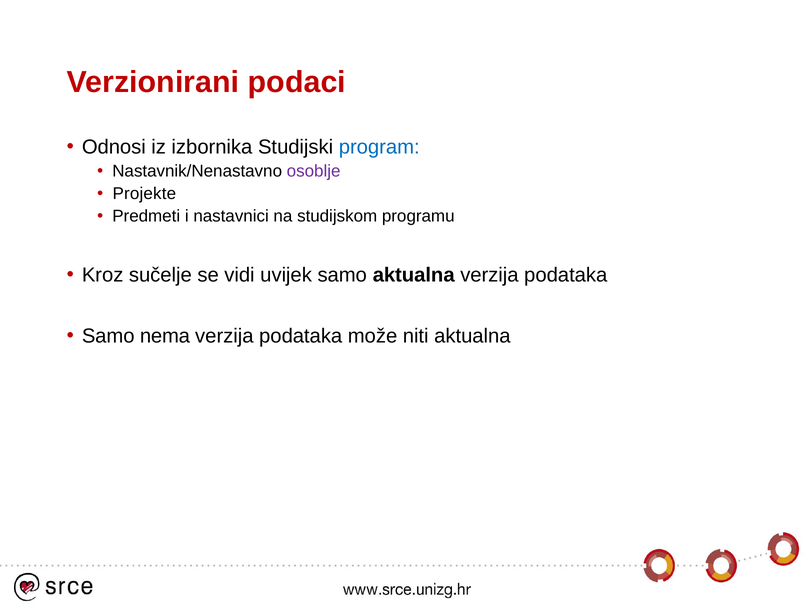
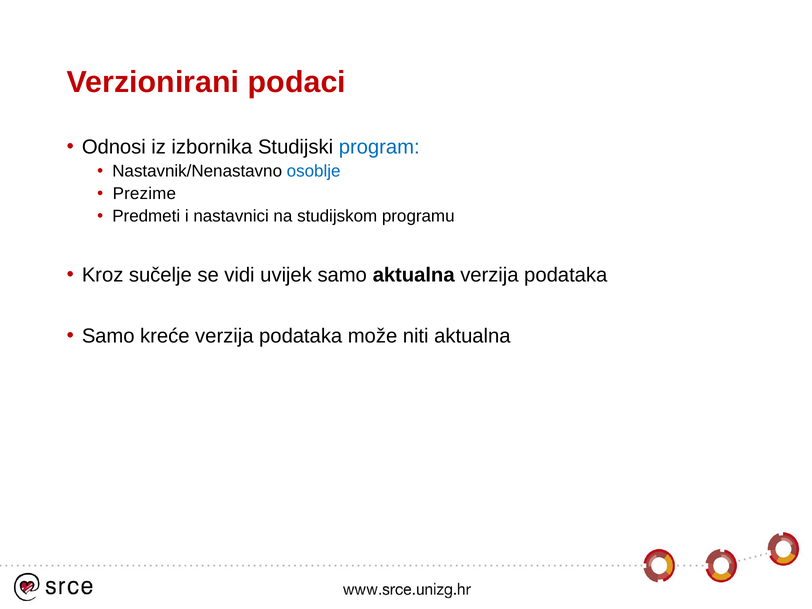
osoblje colour: purple -> blue (314, 171)
Projekte: Projekte -> Prezime (144, 194)
nema: nema -> kreće (165, 336)
